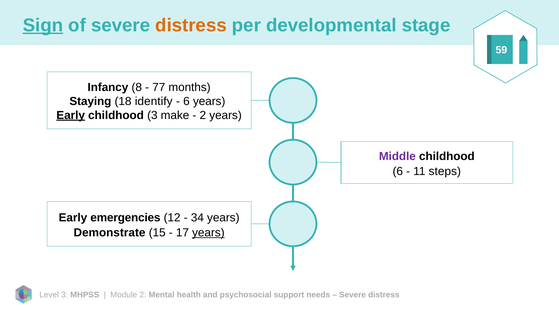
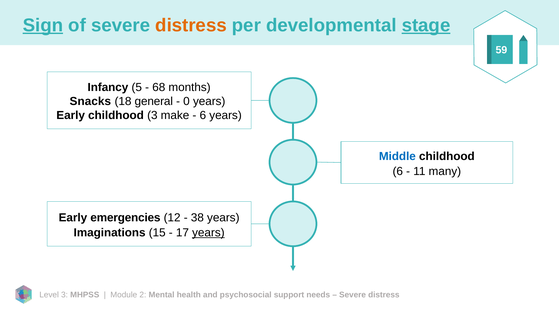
stage underline: none -> present (426, 25)
8: 8 -> 5 (137, 87)
77: 77 -> 68 (159, 87)
Staying: Staying -> Snacks (90, 101)
identify: identify -> general (154, 101)
6: 6 -> 0 (186, 101)
Early underline: present -> none (71, 115)
2: 2 -> 6 (203, 115)
Middle colour: purple -> blue (397, 157)
steps: steps -> many (445, 171)
34: 34 -> 38 (197, 218)
Demonstrate: Demonstrate -> Imaginations (110, 233)
